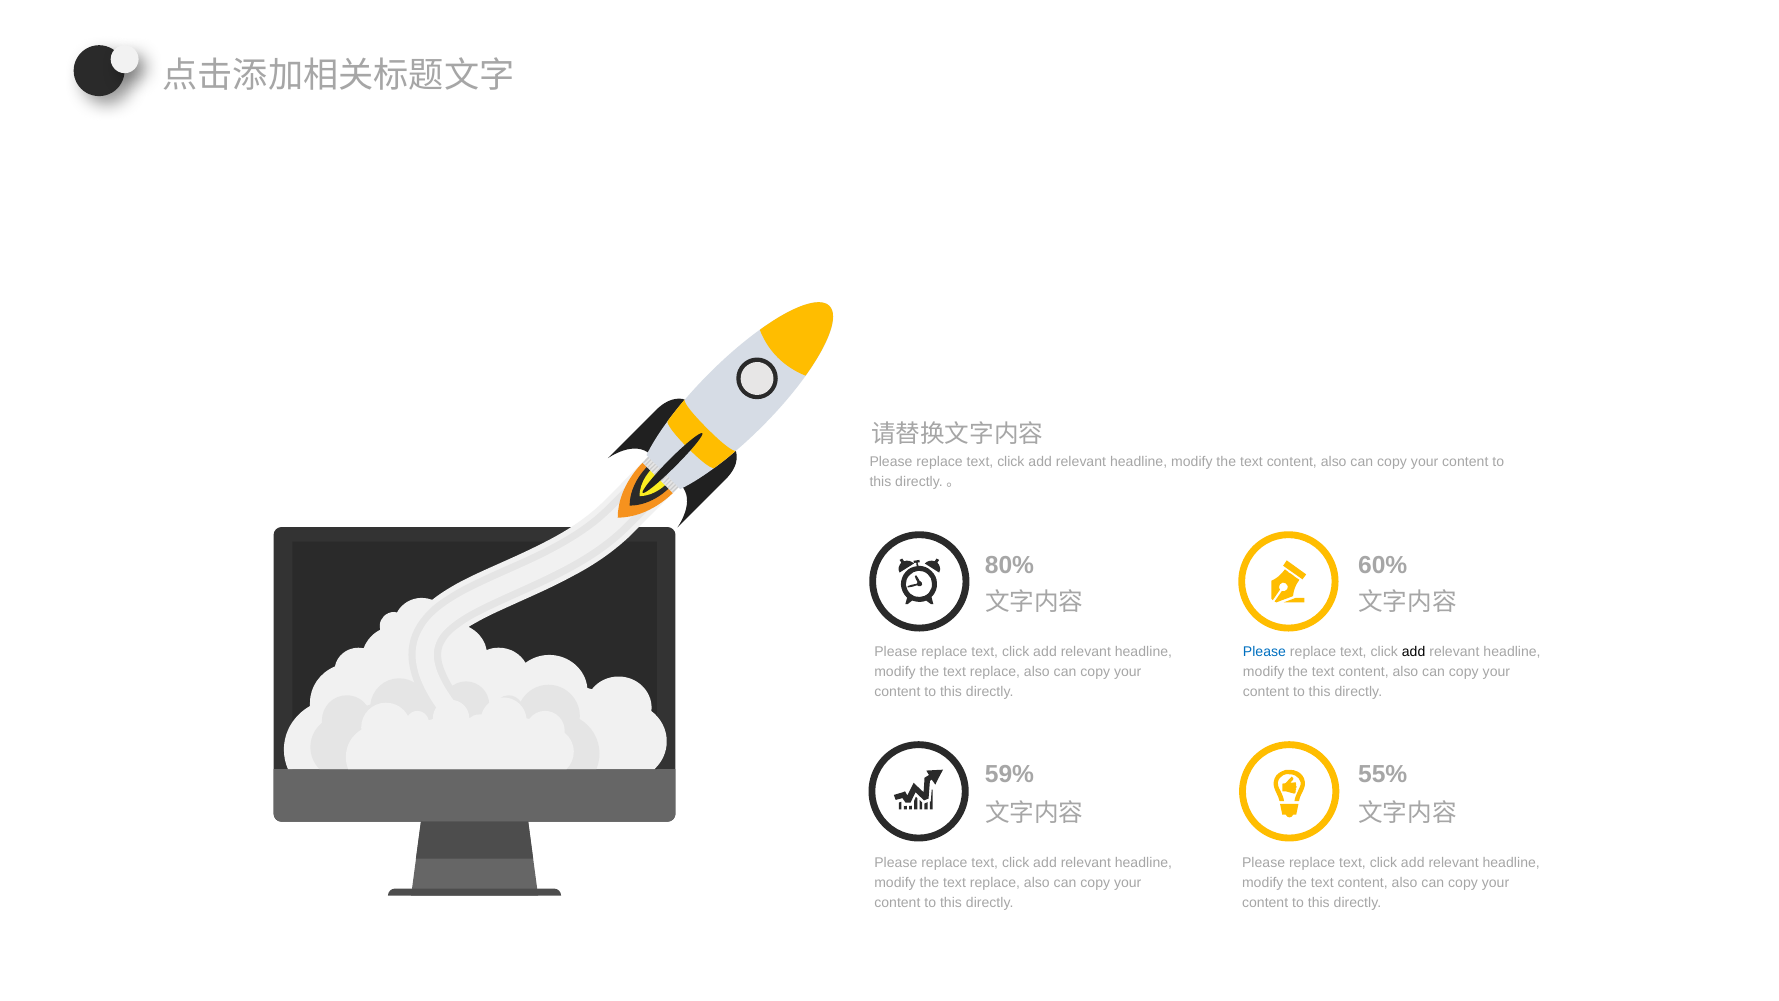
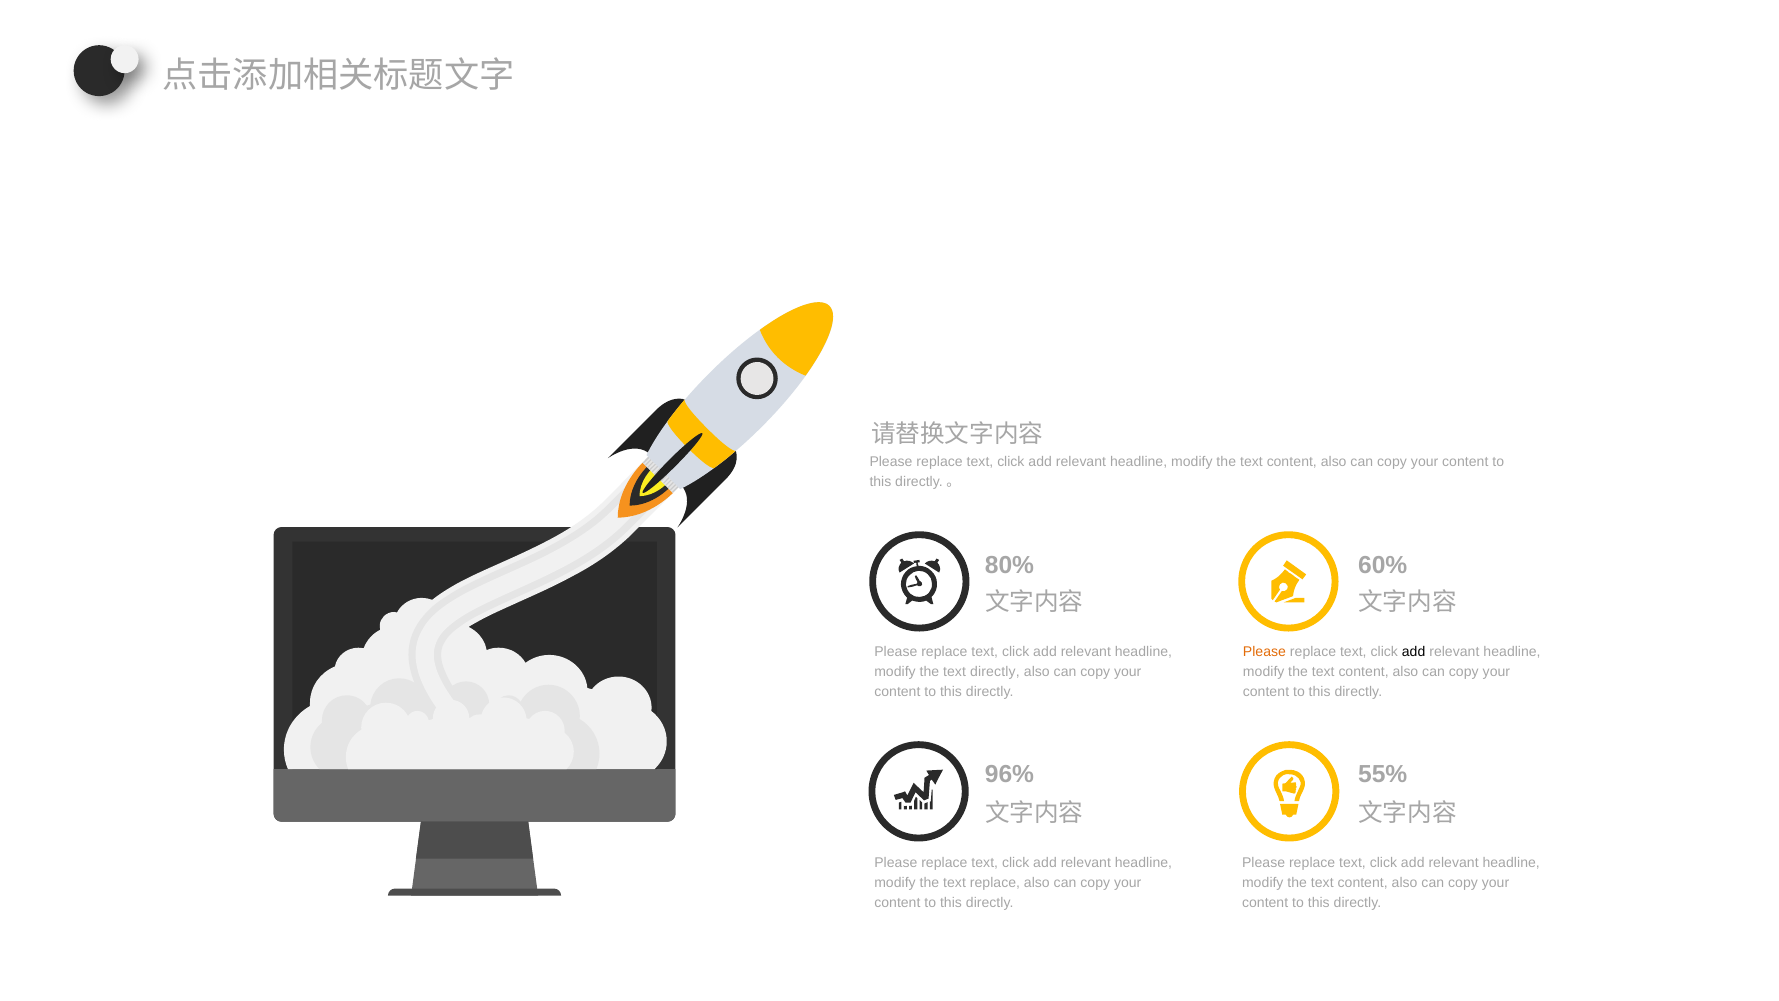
Please colour: blue -> orange (1264, 652)
replace: replace -> directly (995, 672)
59%: 59% -> 96% (1009, 774)
